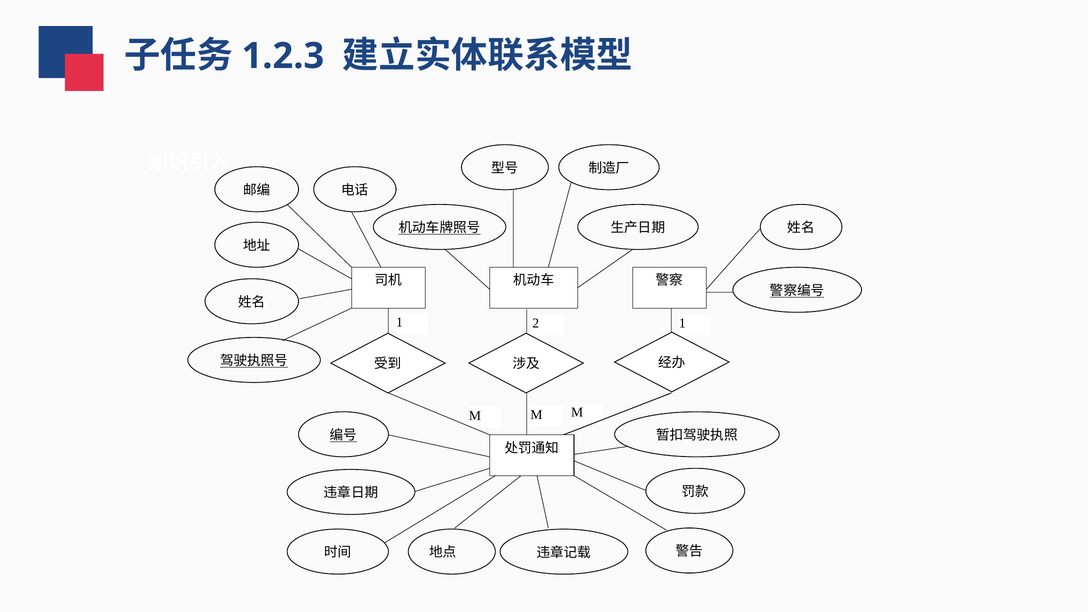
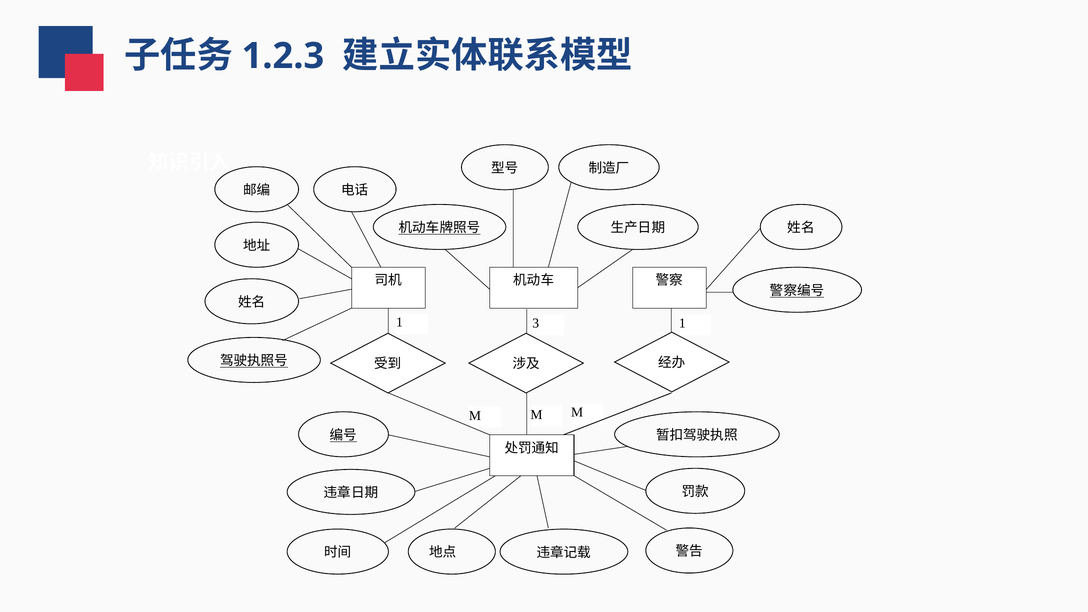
2: 2 -> 3 (536, 323)
